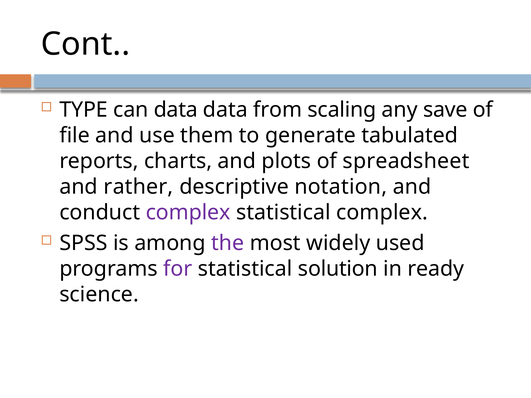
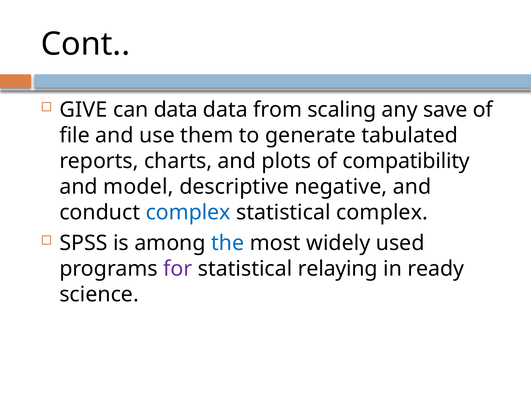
TYPE: TYPE -> GIVE (83, 110)
spreadsheet: spreadsheet -> compatibility (406, 161)
rather: rather -> model (138, 187)
notation: notation -> negative (341, 187)
complex colour: purple -> blue (188, 213)
the colour: purple -> blue (228, 243)
solution: solution -> relaying (338, 269)
